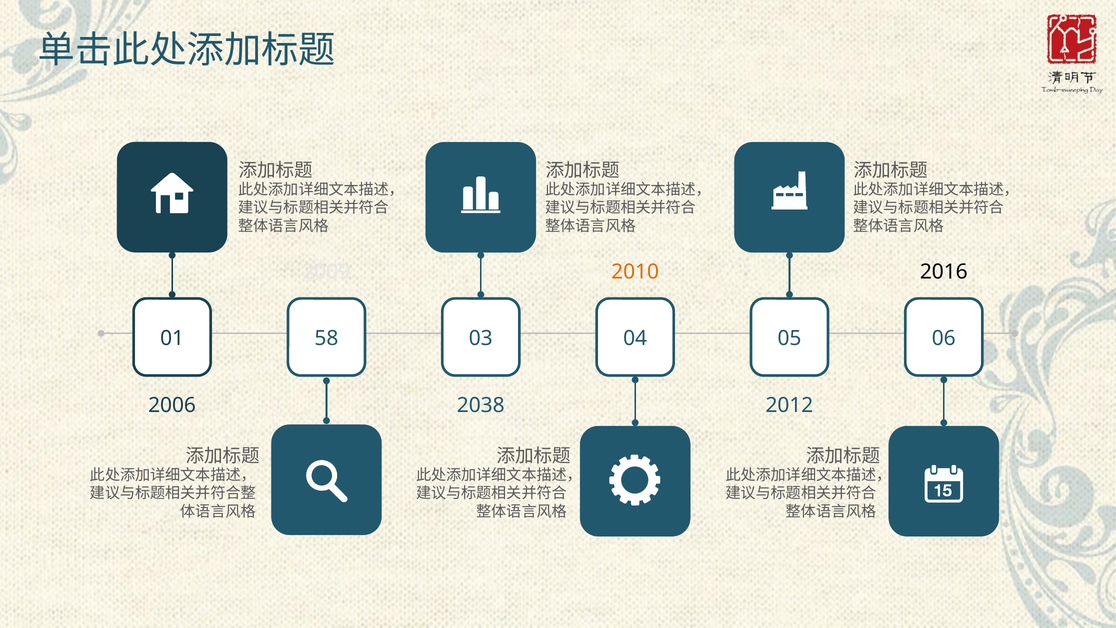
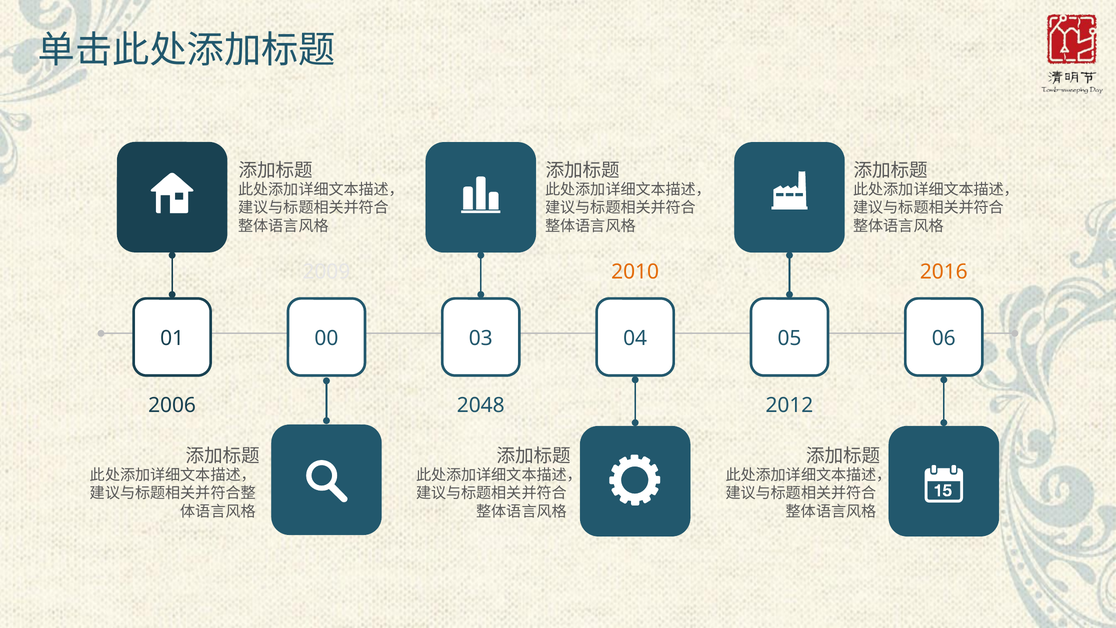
2016 colour: black -> orange (944, 272)
58: 58 -> 00 (326, 338)
2038: 2038 -> 2048 (481, 405)
